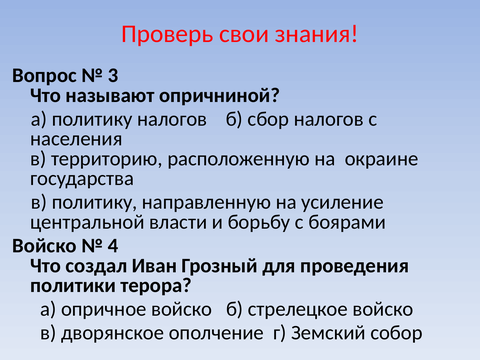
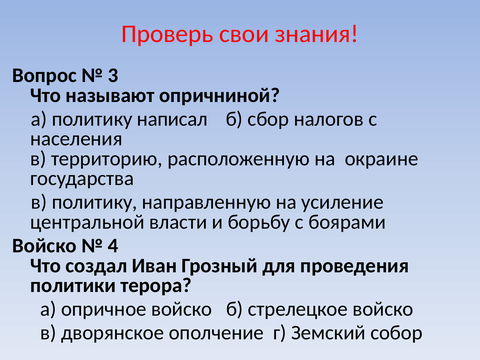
политику налогов: налогов -> написал (172, 119)
